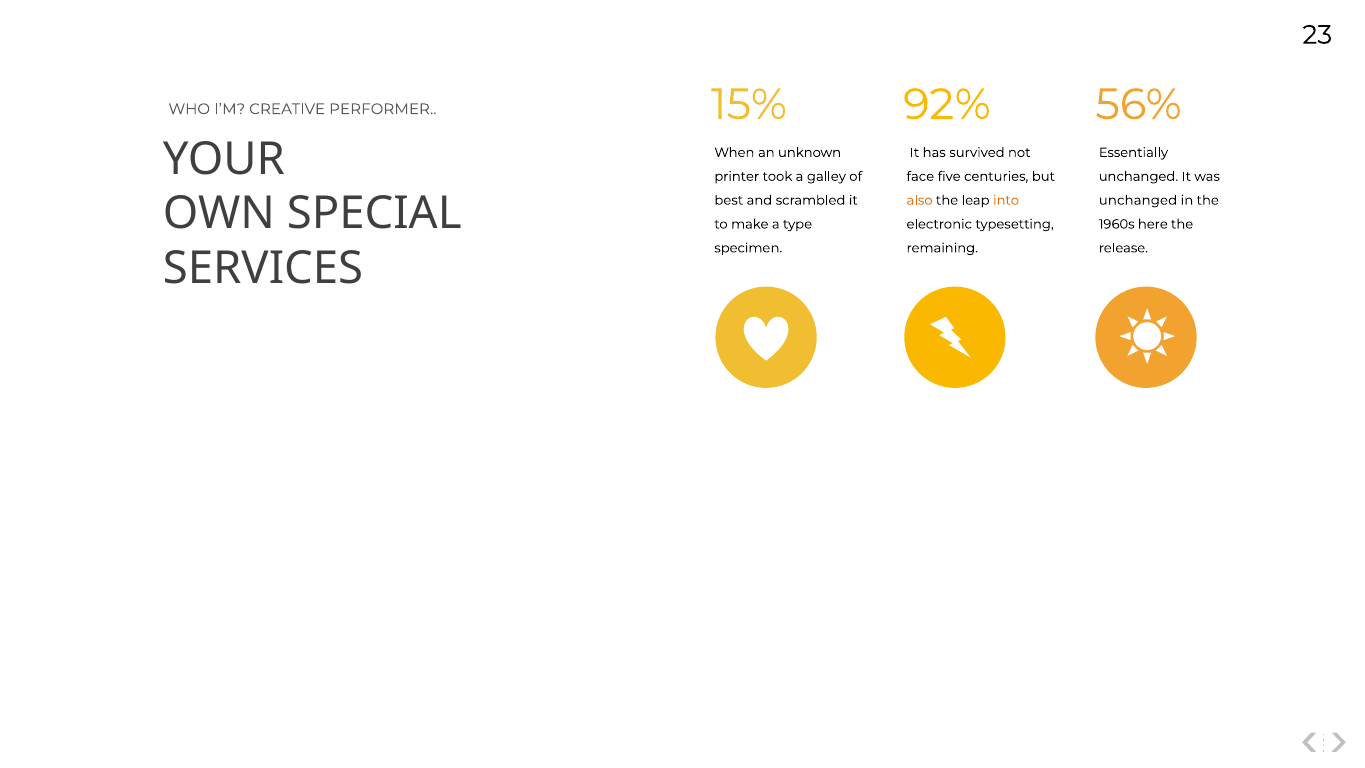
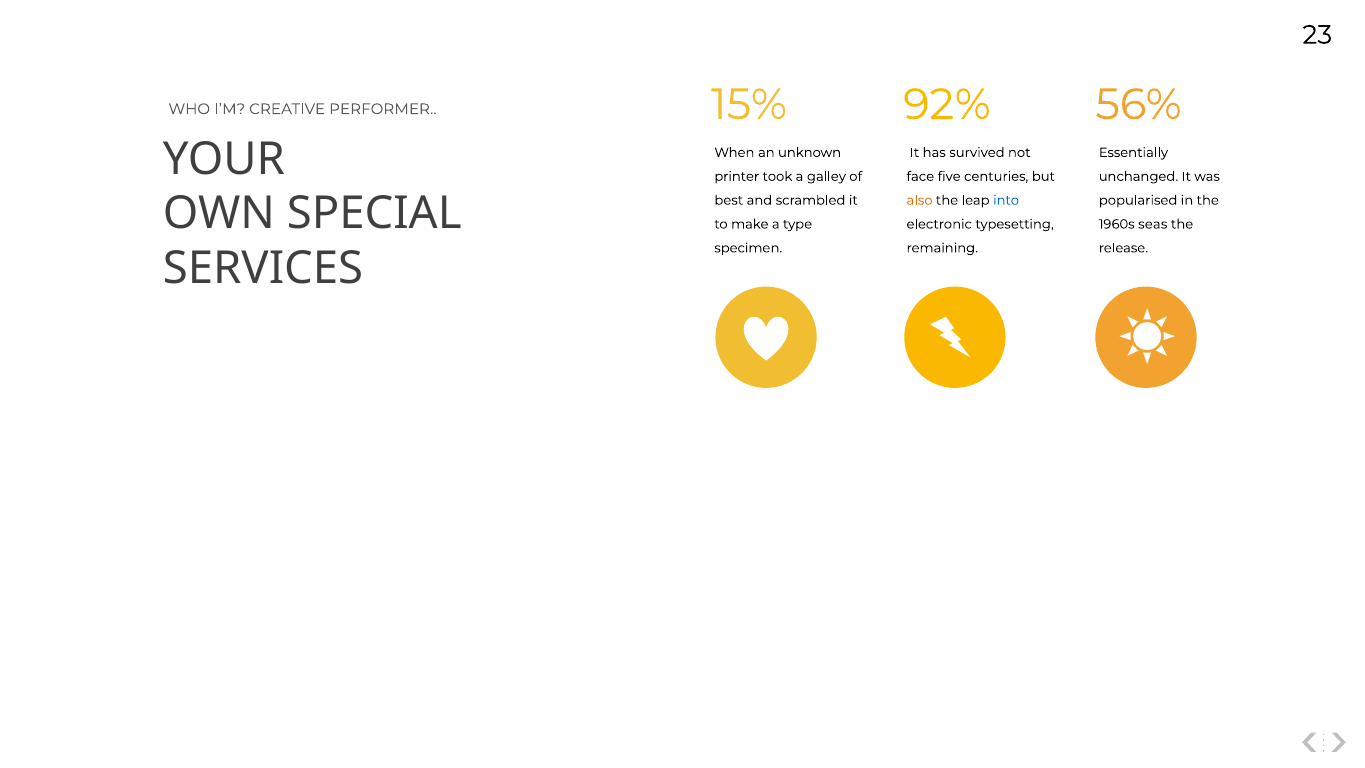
into colour: orange -> blue (1006, 200)
unchanged: unchanged -> popularised (1138, 200)
here: here -> seas (1153, 224)
